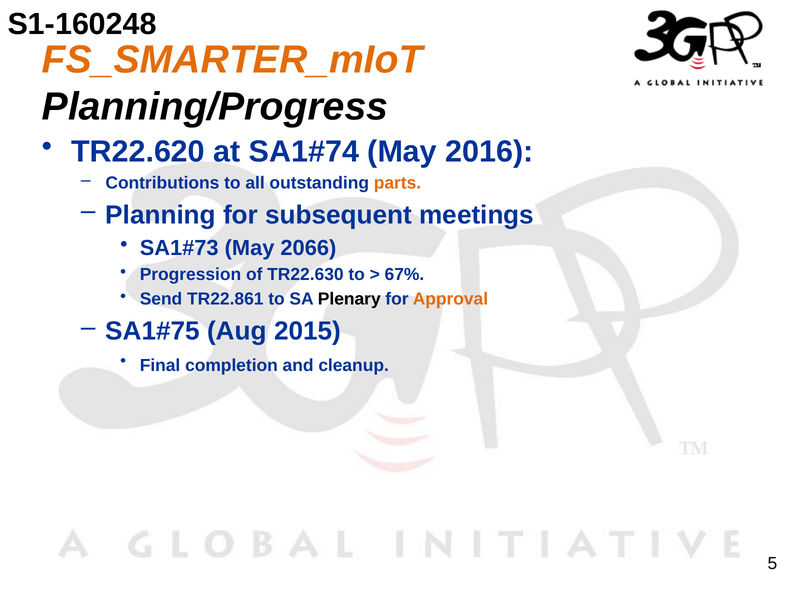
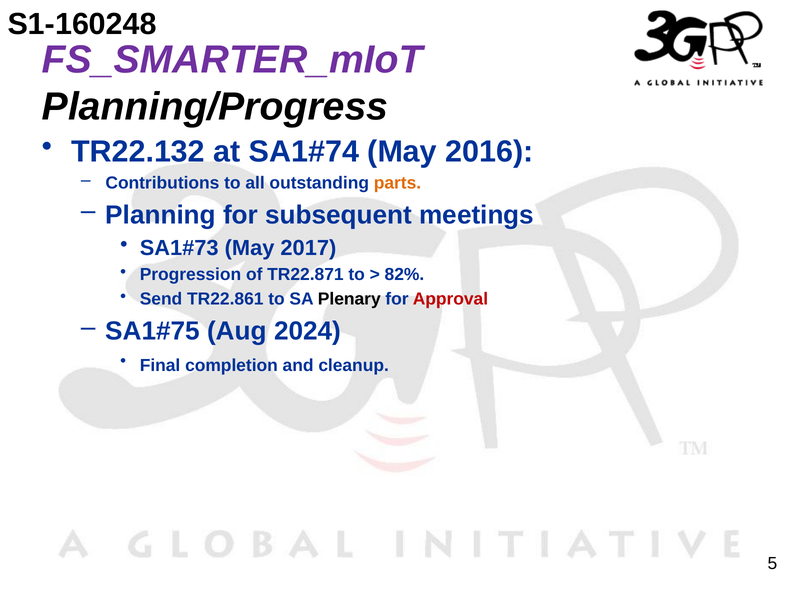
FS_SMARTER_mIoT colour: orange -> purple (232, 60)
TR22.620: TR22.620 -> TR22.132 (138, 152)
2066: 2066 -> 2017 (308, 248)
TR22.630: TR22.630 -> TR22.871 (305, 275)
67%: 67% -> 82% (404, 275)
Approval colour: orange -> red (450, 299)
2015: 2015 -> 2024 (308, 331)
